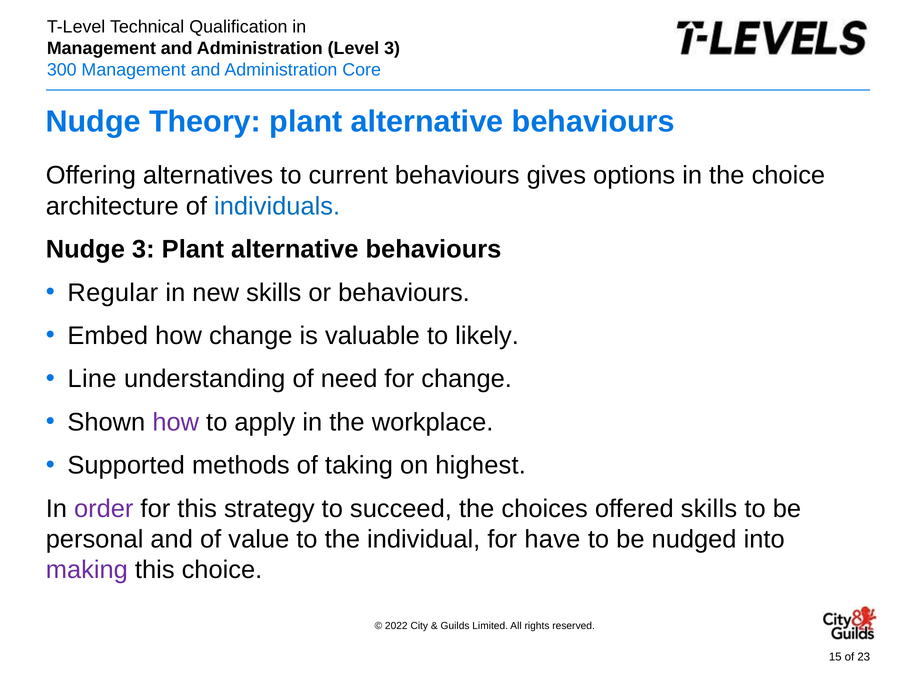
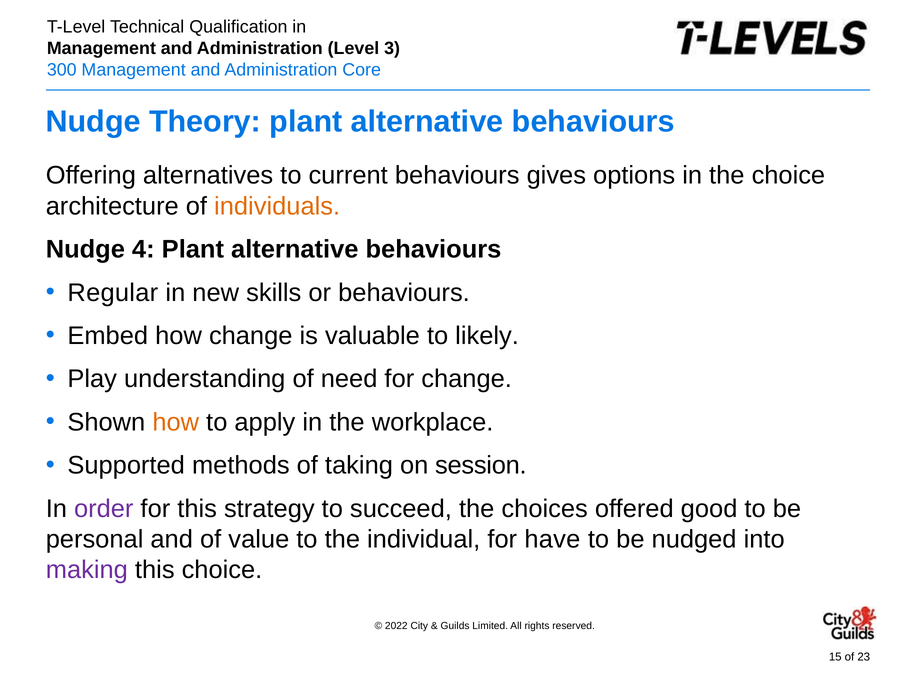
individuals colour: blue -> orange (277, 206)
Nudge 3: 3 -> 4 (143, 249)
Line: Line -> Play (92, 379)
how colour: purple -> orange (176, 422)
highest: highest -> session (481, 466)
offered skills: skills -> good (709, 509)
